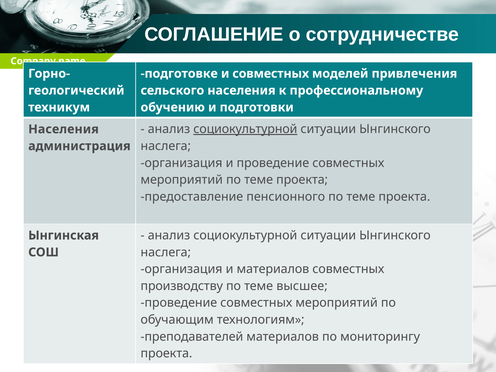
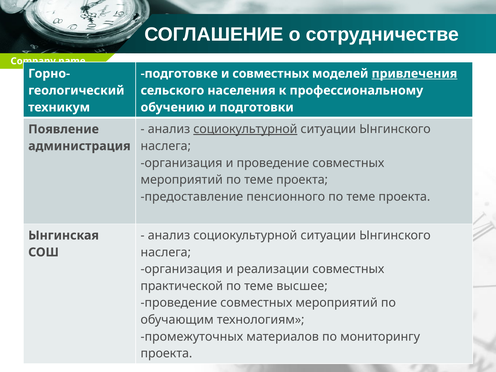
привлечения underline: none -> present (414, 74)
Населения: Населения -> Появление (64, 129)
и материалов: материалов -> реализации (273, 269)
производству: производству -> практической (182, 286)
преподавателей: преподавателей -> промежуточных (192, 337)
